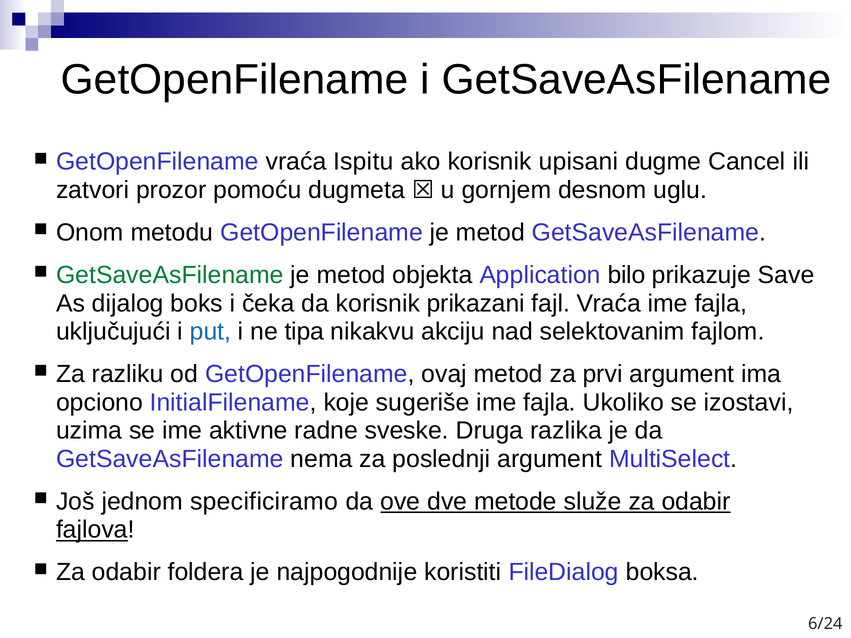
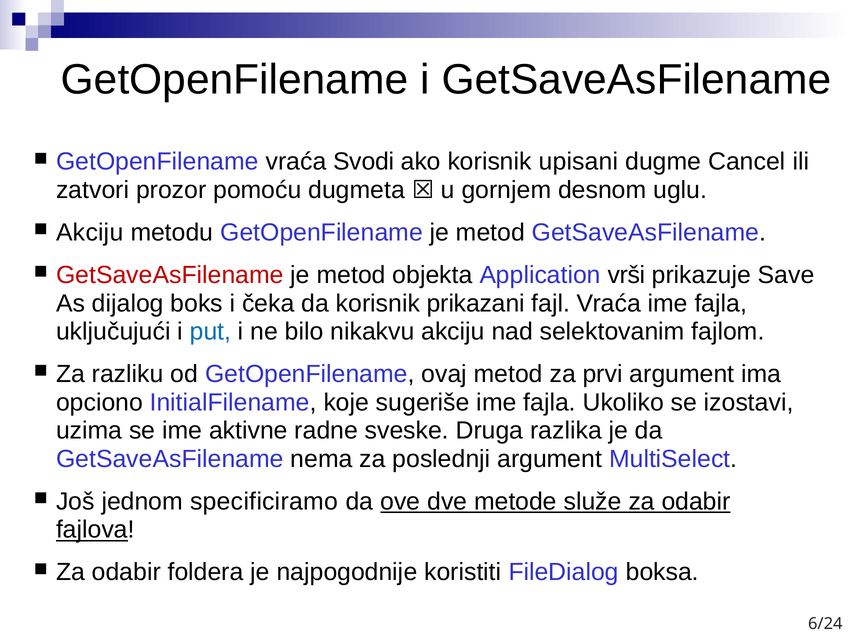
Ispitu: Ispitu -> Svodi (364, 162)
Onom: Onom -> Akciju (90, 233)
GetSaveAsFilename colour: green -> red (170, 275)
bilo: bilo -> vrši (626, 275)
tipa: tipa -> bilo (304, 332)
